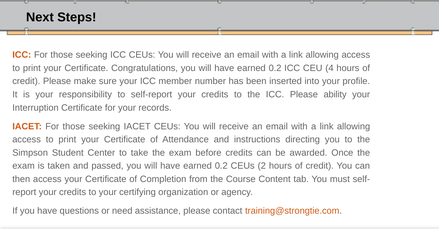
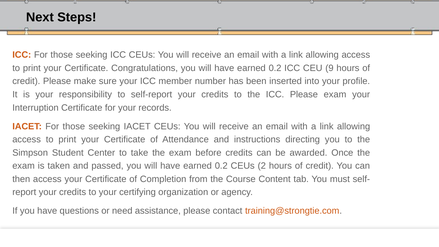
4: 4 -> 9 (329, 68)
Please ability: ability -> exam (335, 94)
